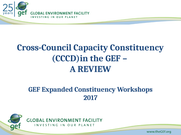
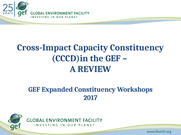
Cross-Council: Cross-Council -> Cross-Impact (44, 48)
